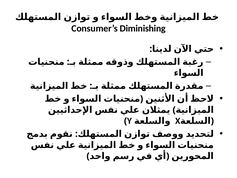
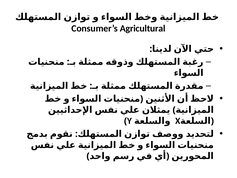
Diminishing: Diminishing -> Agricultural (143, 28)
